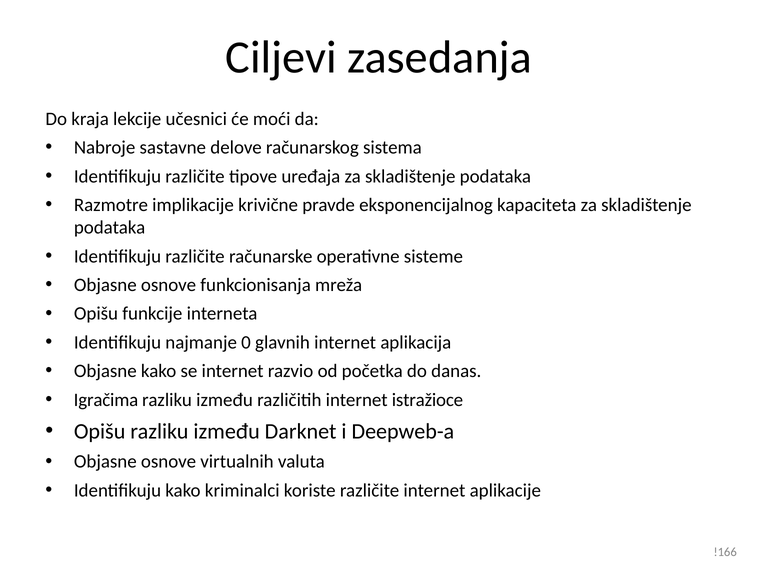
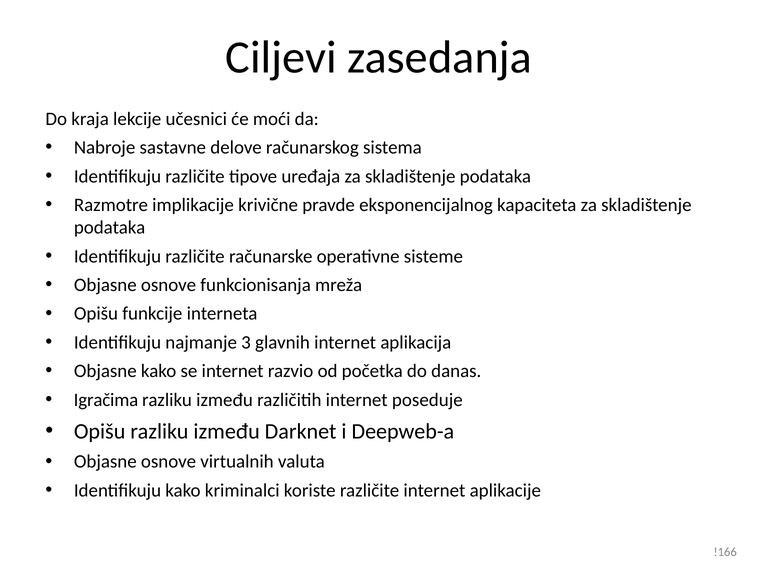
0: 0 -> 3 (246, 342)
istražioce: istražioce -> poseduje (427, 399)
